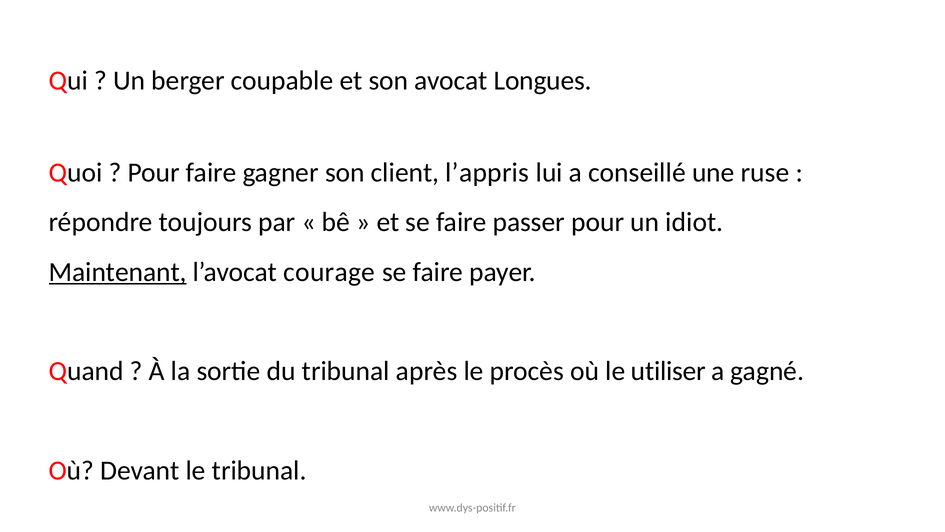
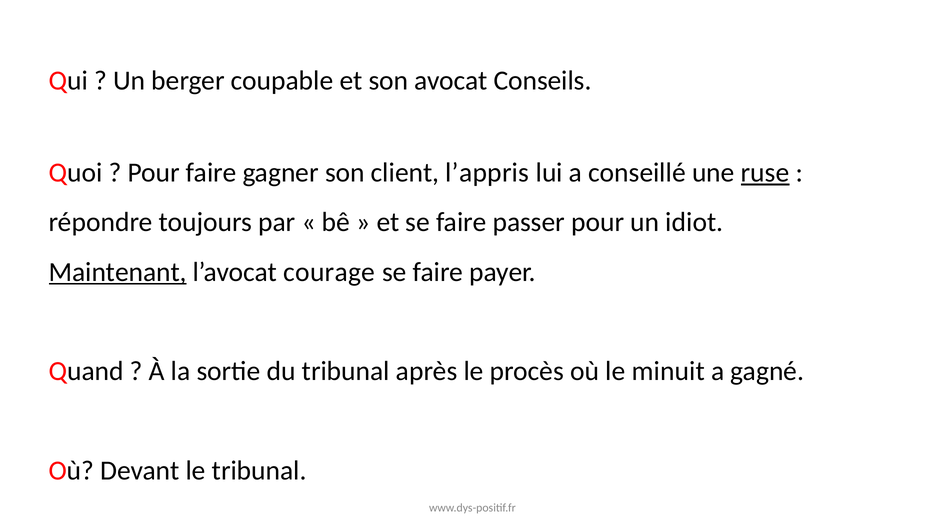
Longues: Longues -> Conseils (543, 80)
ruse underline: none -> present (765, 173)
utiliser: utiliser -> minuit (668, 371)
